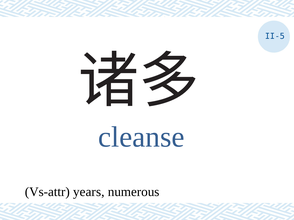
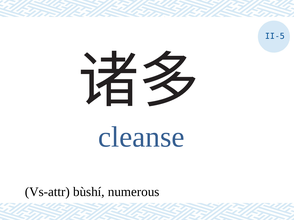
years: years -> bùshí (89, 192)
